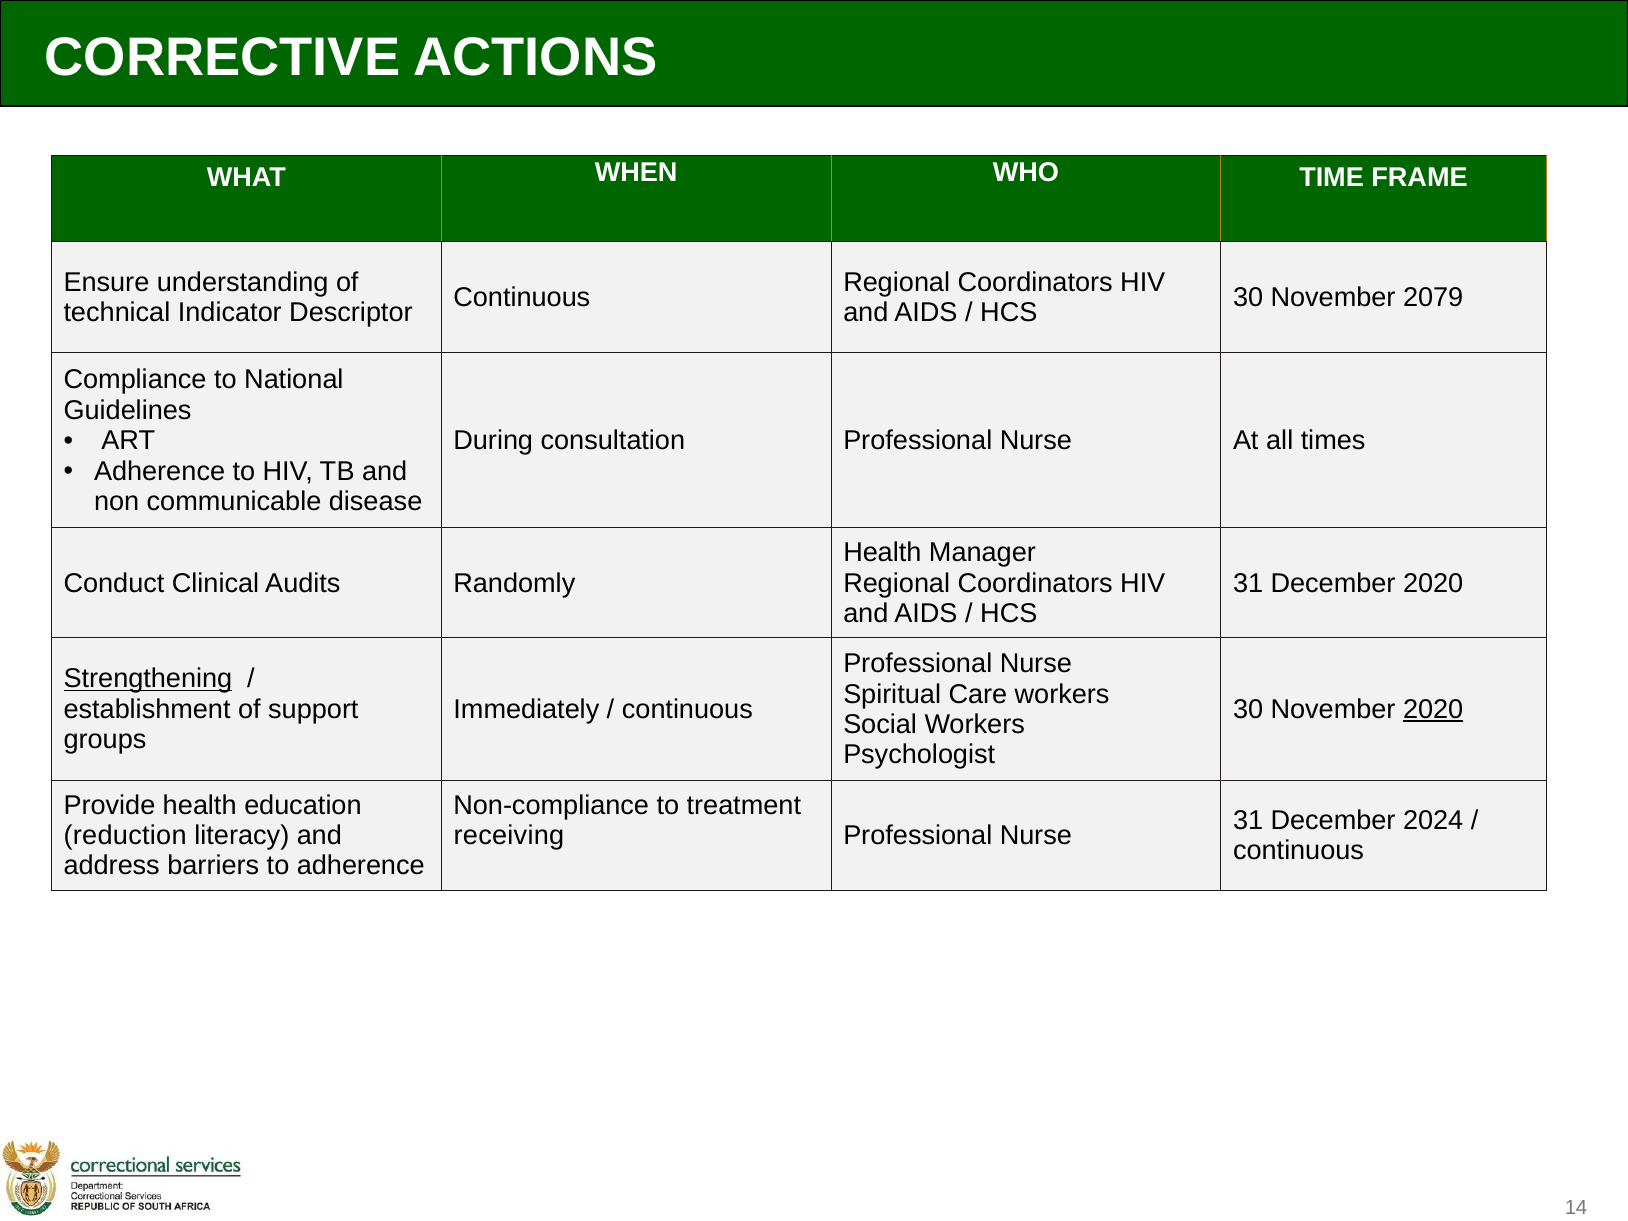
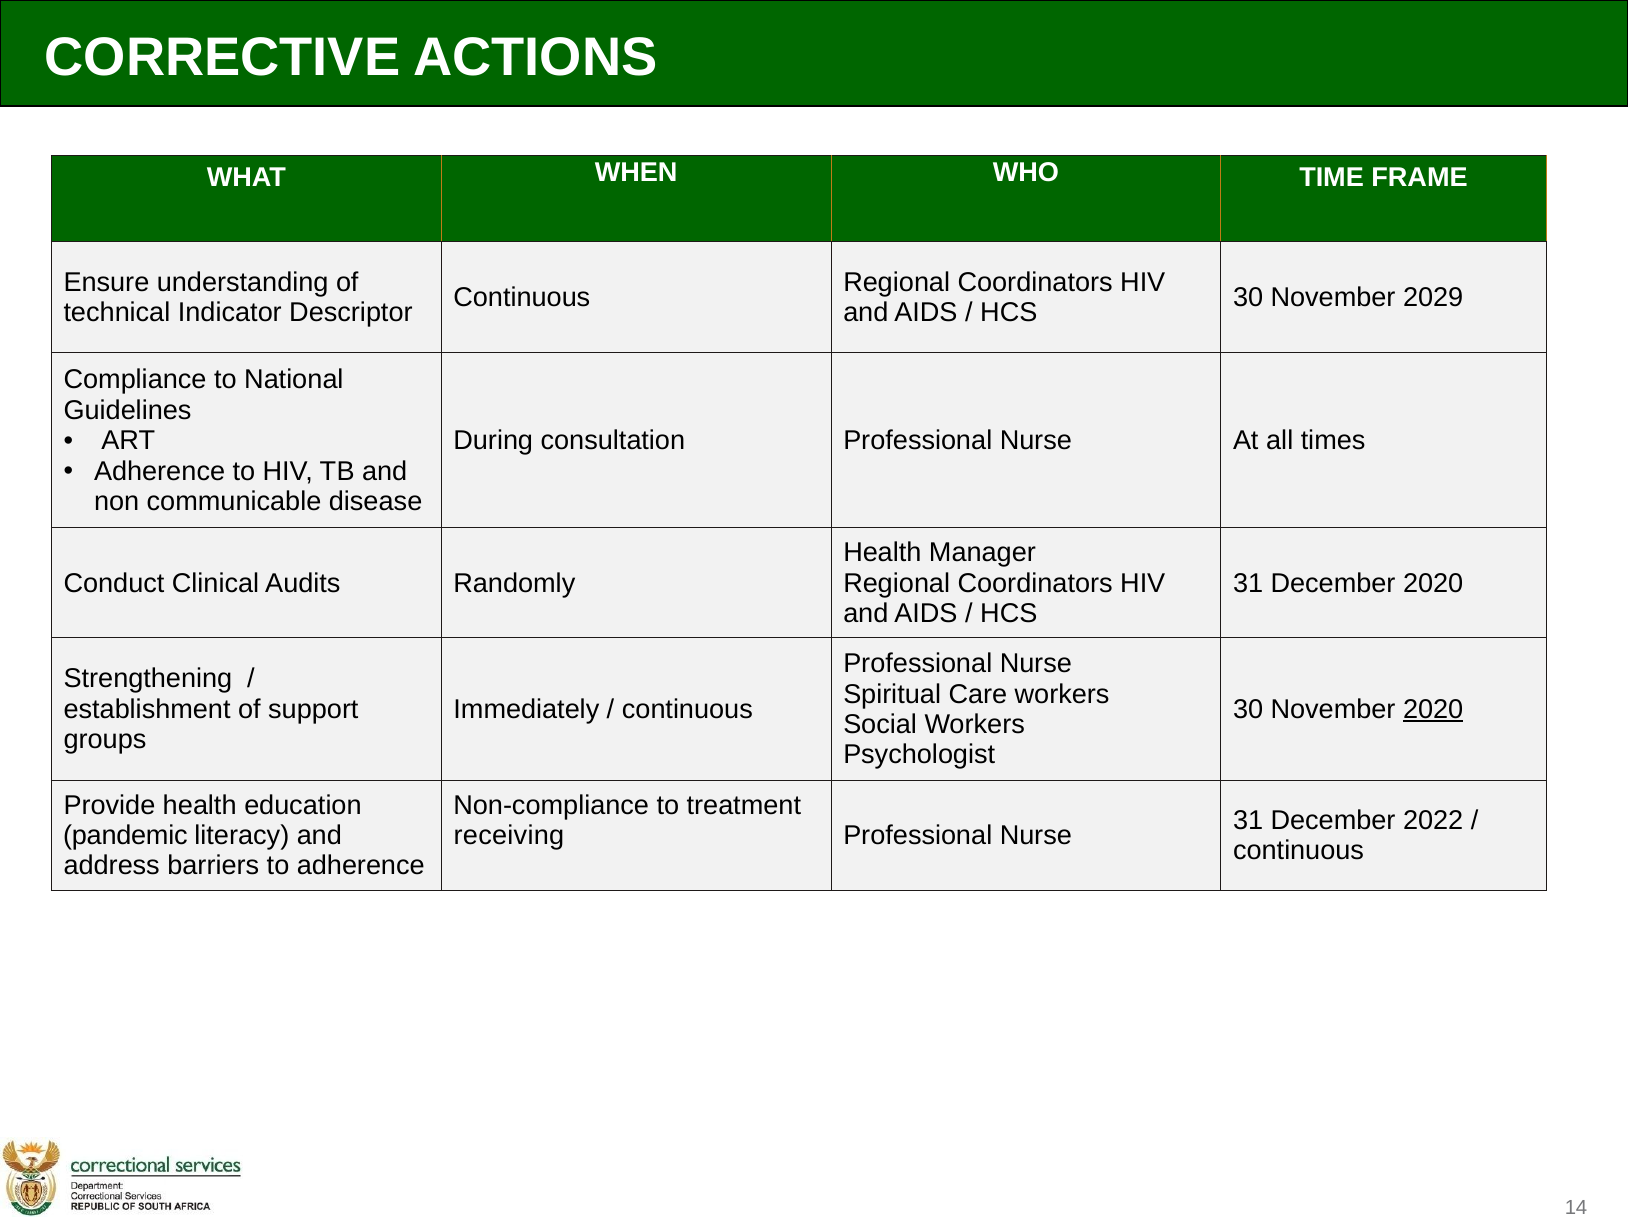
2079: 2079 -> 2029 (1433, 297)
Strengthening underline: present -> none (148, 679)
2024: 2024 -> 2022 (1433, 820)
reduction: reduction -> pandemic (125, 836)
